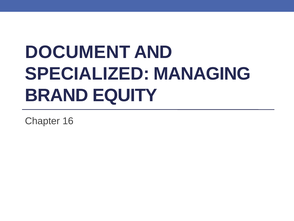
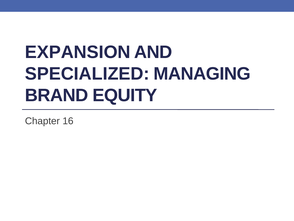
DOCUMENT: DOCUMENT -> EXPANSION (78, 52)
